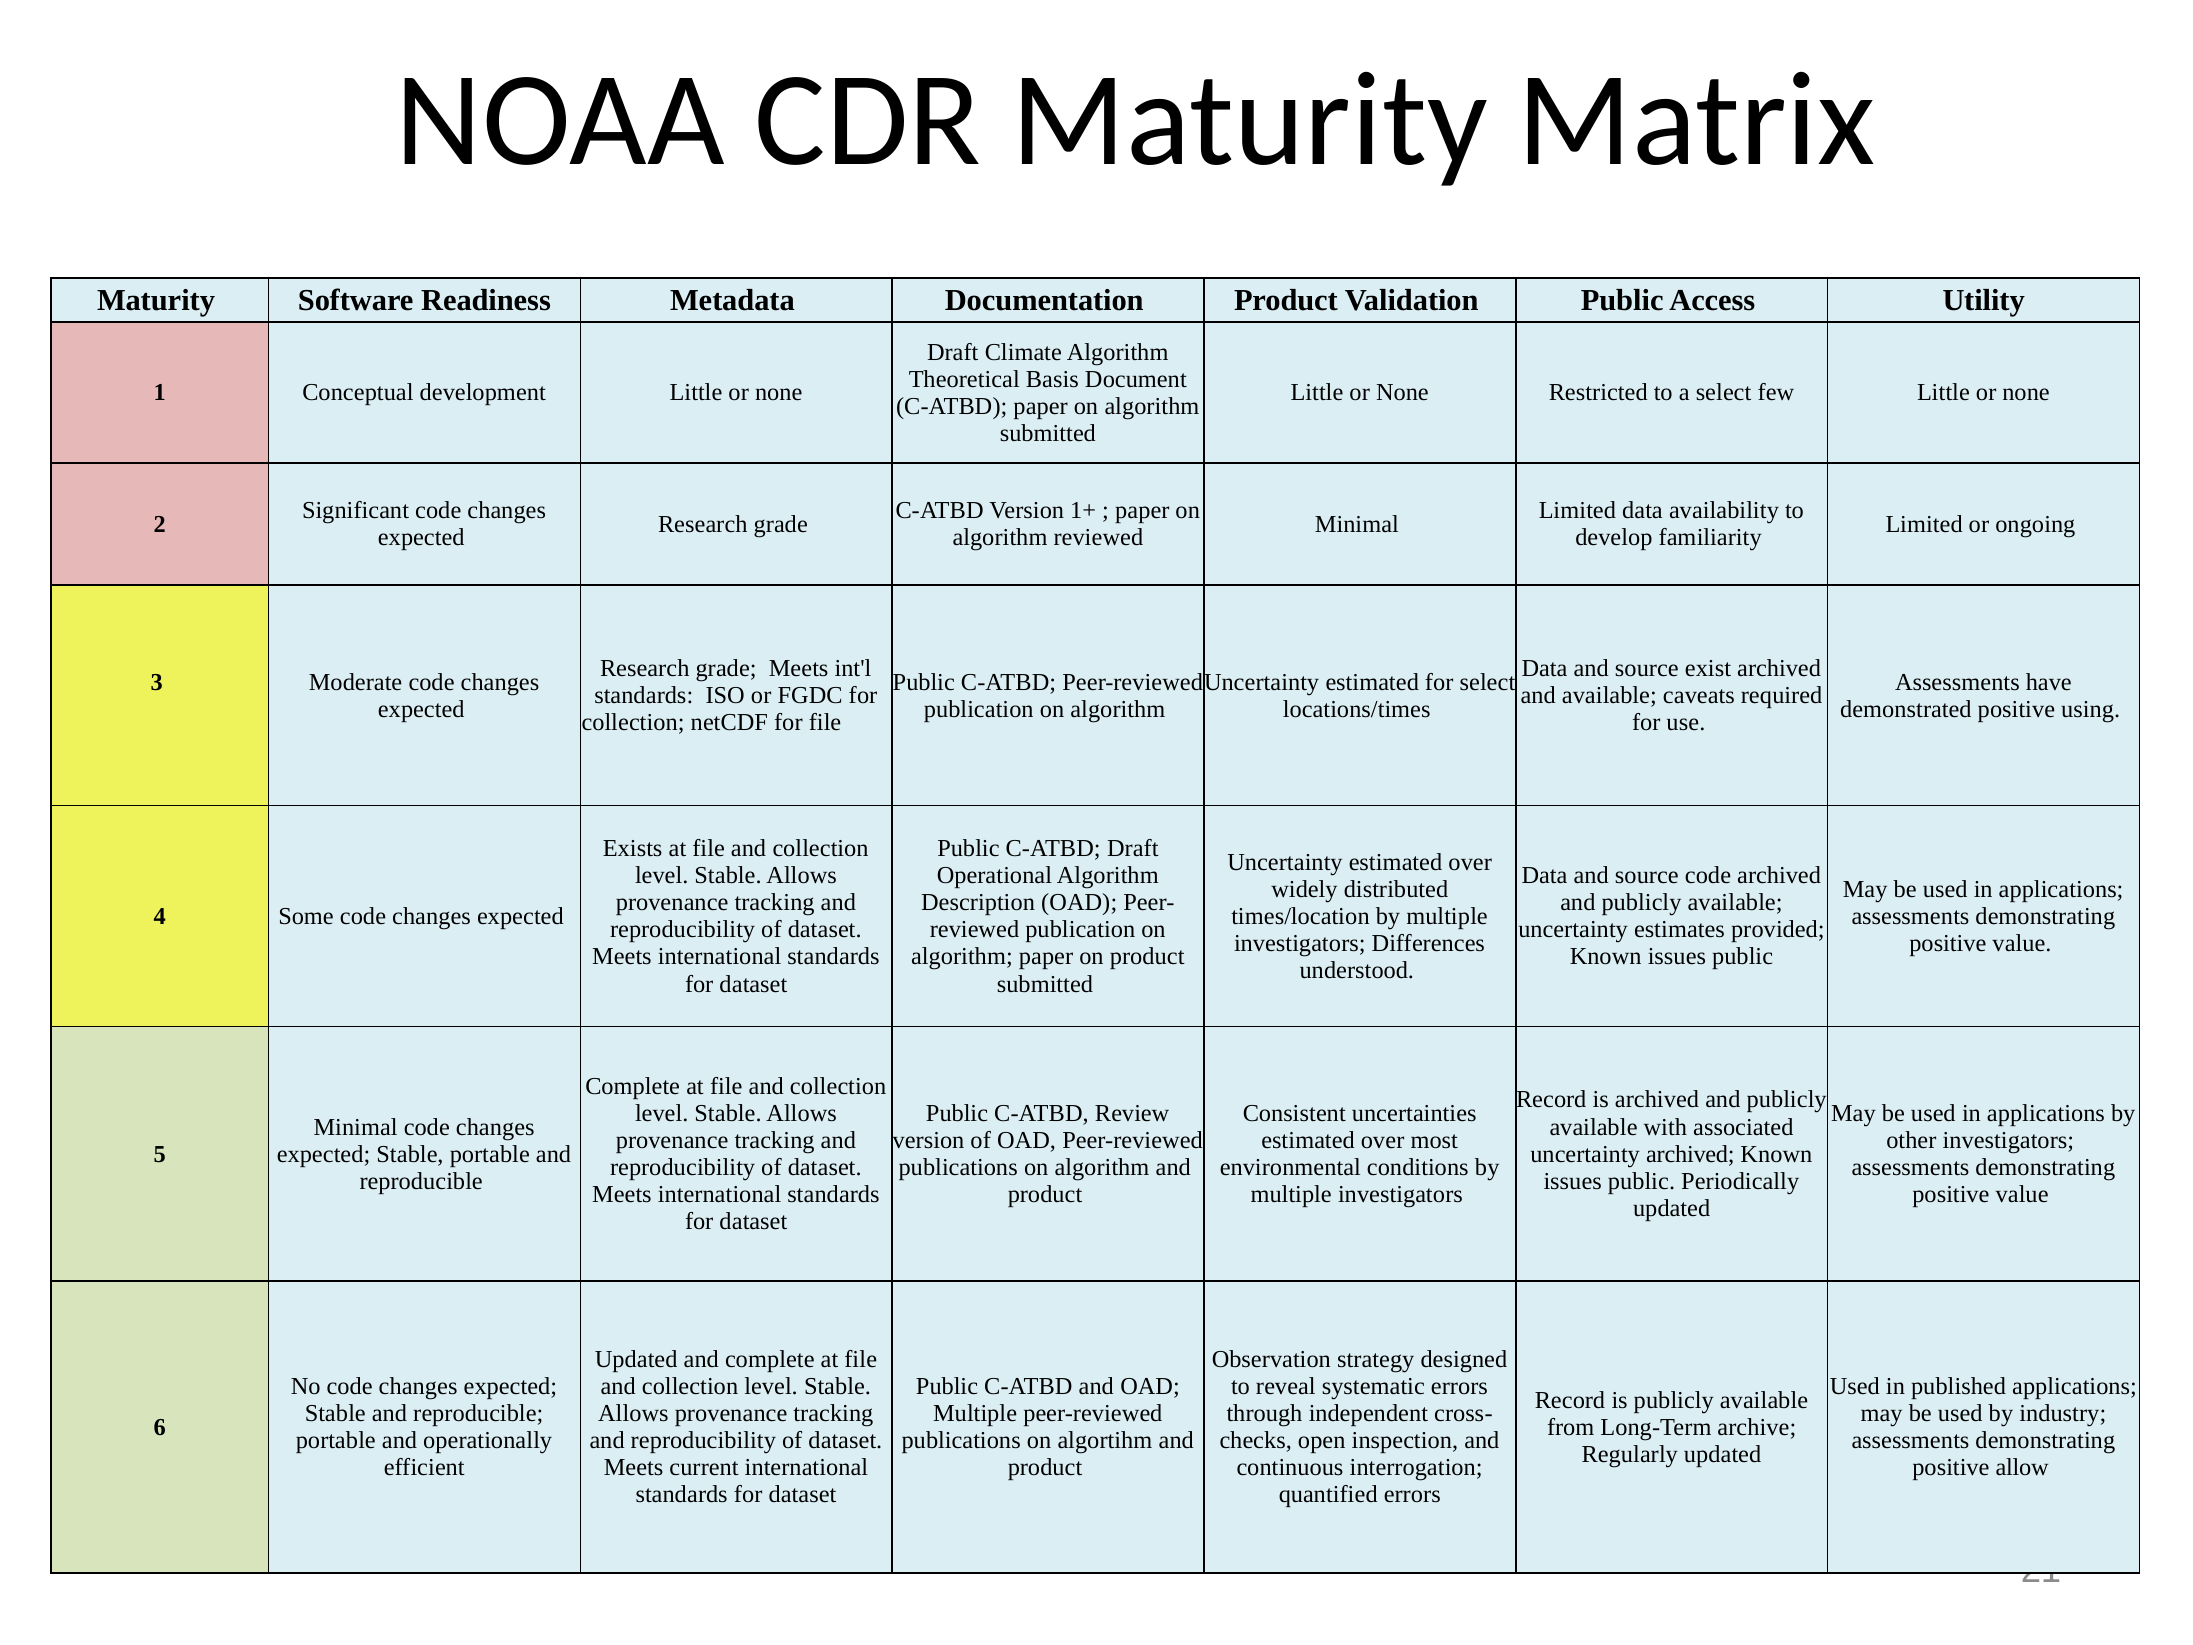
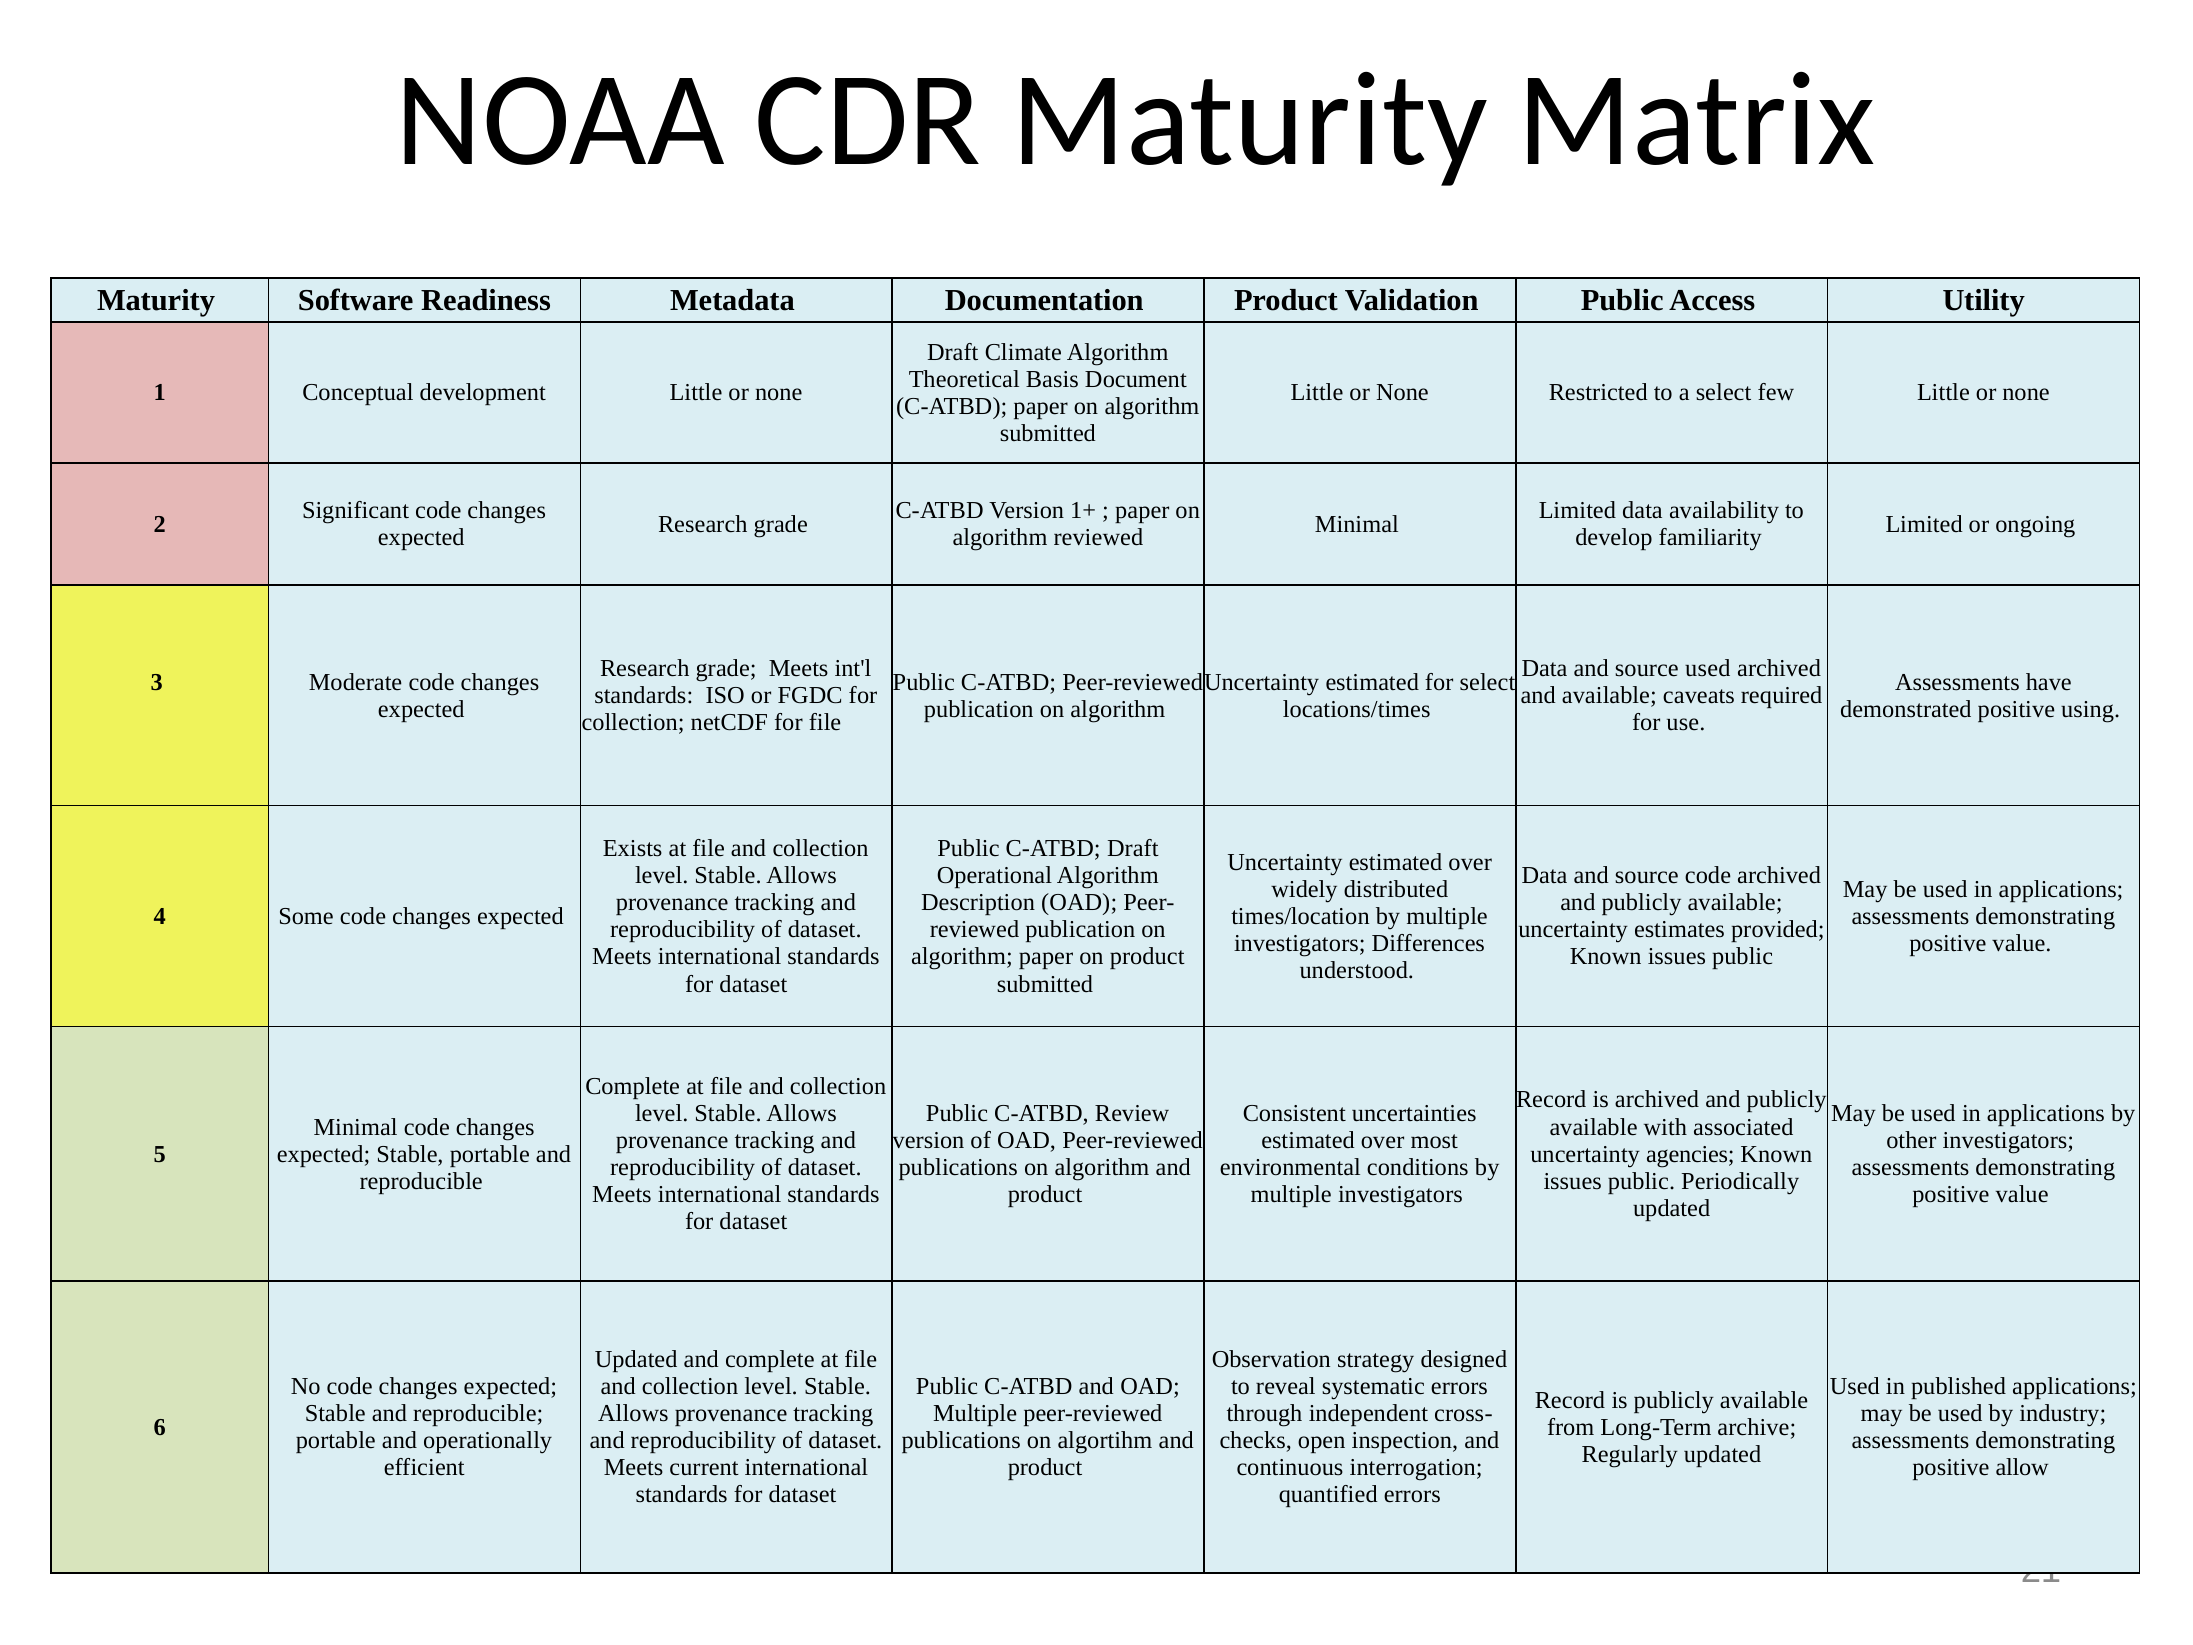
source exist: exist -> used (1708, 669)
uncertainty archived: archived -> agencies (1690, 1154)
